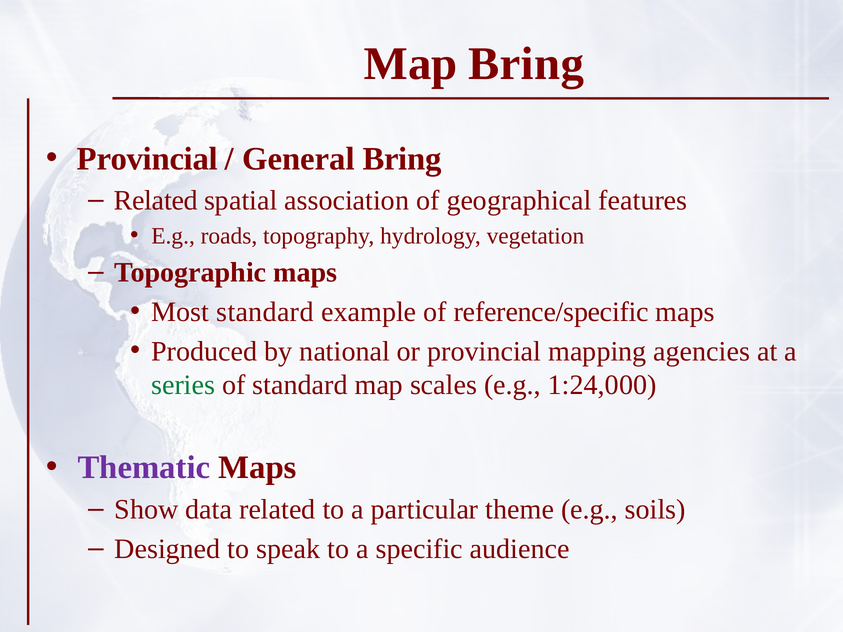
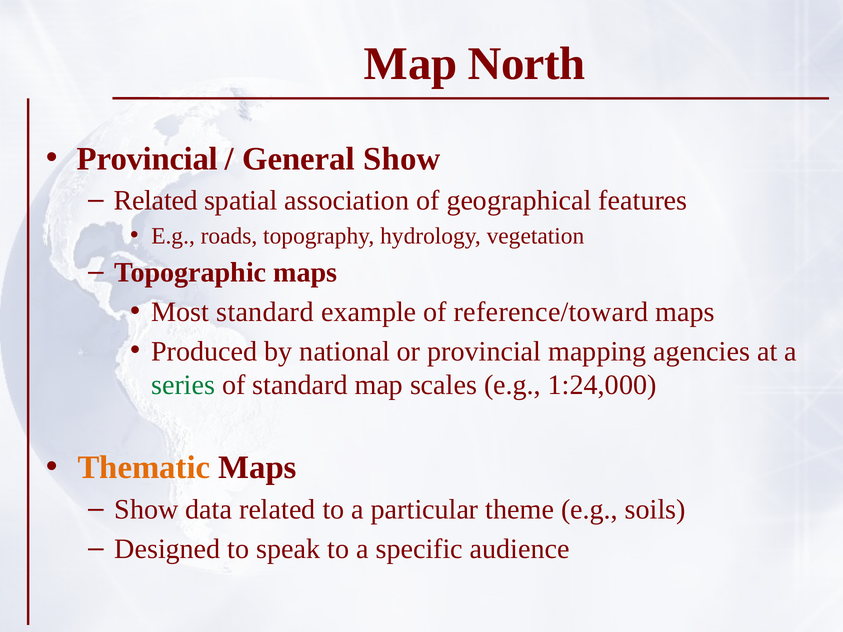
Map Bring: Bring -> North (527, 64)
General Bring: Bring -> Show (402, 159)
reference/specific: reference/specific -> reference/toward (551, 312)
Thematic colour: purple -> orange (144, 468)
